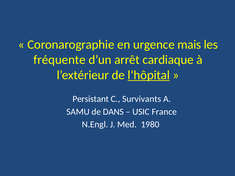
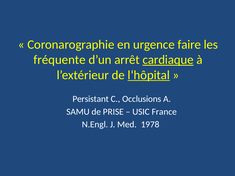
mais: mais -> faire (189, 45)
cardiaque underline: none -> present (168, 60)
Survivants: Survivants -> Occlusions (142, 99)
DANS: DANS -> PRISE (113, 112)
1980: 1980 -> 1978 (150, 125)
